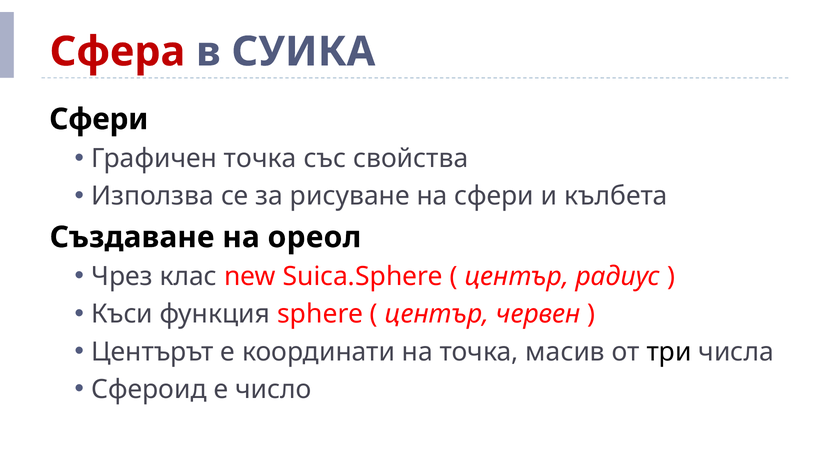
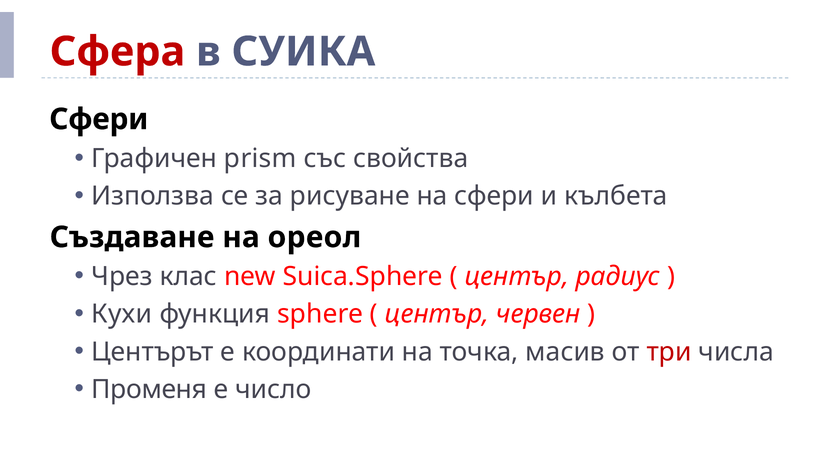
Графичен точка: точка -> prism (260, 159)
Къси: Къси -> Кухи (122, 314)
три colour: black -> red (669, 352)
Сфероид: Сфероид -> Променя (149, 389)
